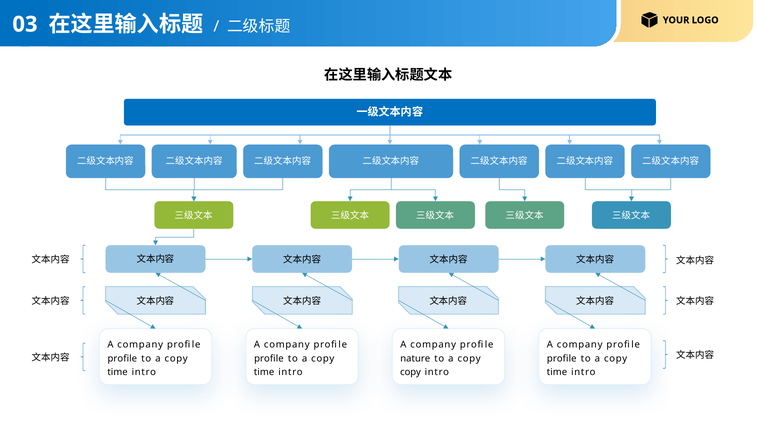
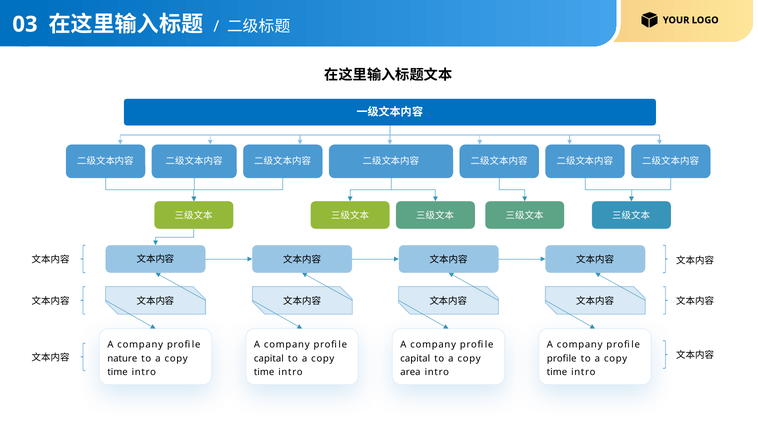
profile: profile -> nature (122, 359)
profile: profile -> capital (269, 359)
nature: nature -> capital (415, 359)
copy: copy -> area (410, 372)
